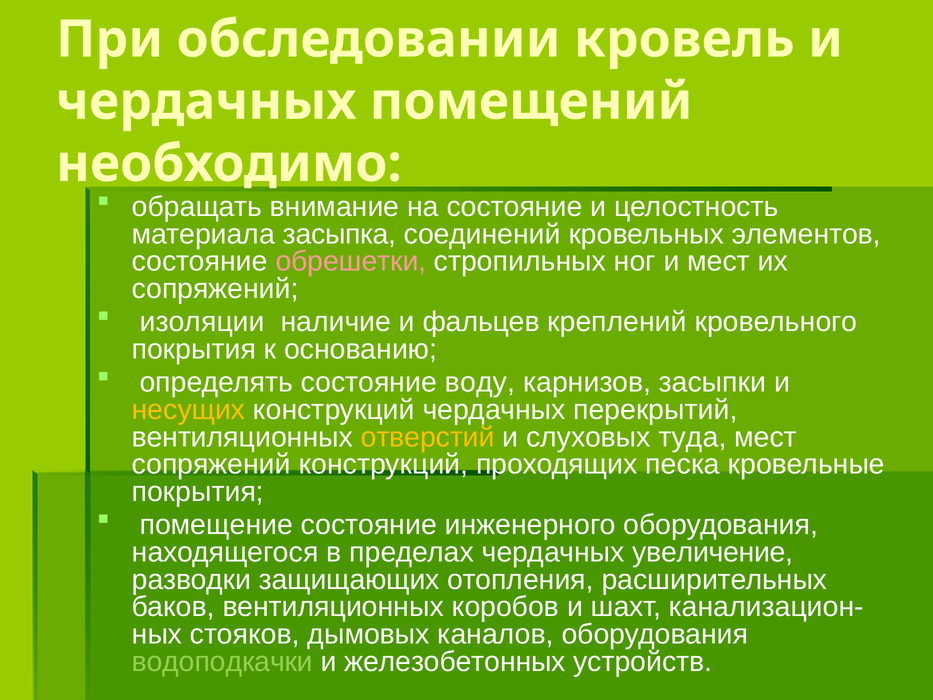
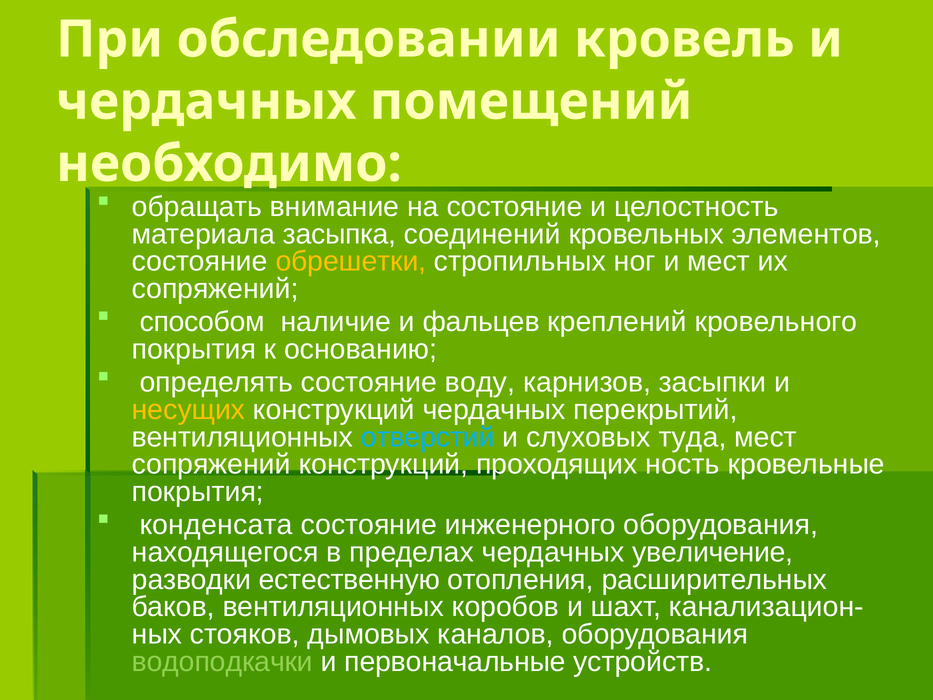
обрешетки colour: pink -> yellow (351, 261)
изоляции: изоляции -> способом (202, 322)
отверстий colour: yellow -> light blue (428, 437)
песка: песка -> ность (682, 464)
помещение: помещение -> конденсата (216, 525)
защищающих: защищающих -> естественную (349, 579)
железобетонных: железобетонных -> первоначальные (455, 662)
